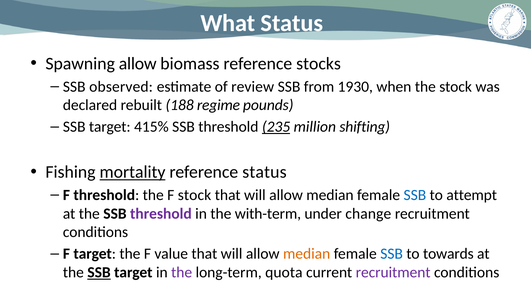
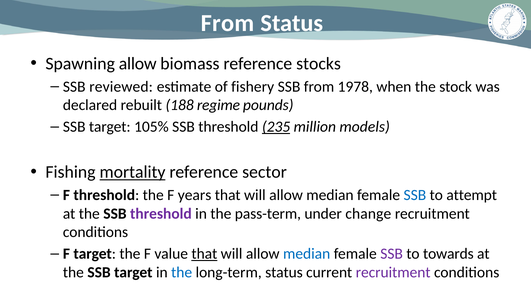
What: What -> From (228, 23)
observed: observed -> reviewed (121, 86)
review: review -> fishery (253, 86)
1930: 1930 -> 1978 (355, 86)
415%: 415% -> 105% (151, 127)
shifting: shifting -> models (365, 127)
reference status: status -> sector (265, 172)
F stock: stock -> years (195, 195)
with-term: with-term -> pass-term (268, 213)
that underline: none -> present (204, 254)
median colour: orange -> blue (307, 254)
SSB colour: blue -> purple (392, 254)
SSB underline: present -> none (99, 272)
the colour: purple -> blue (182, 272)
long-term quota: quota -> status (284, 272)
